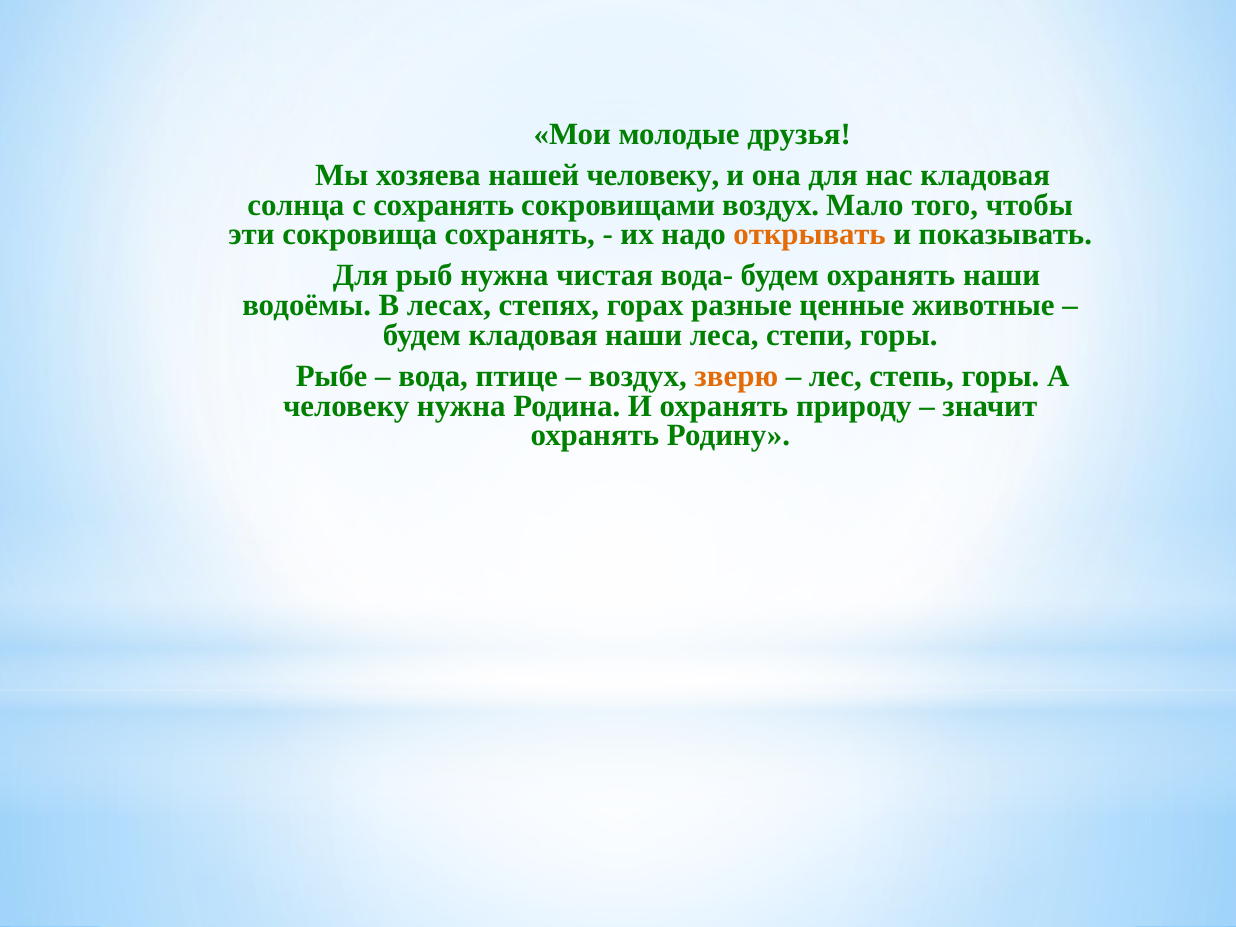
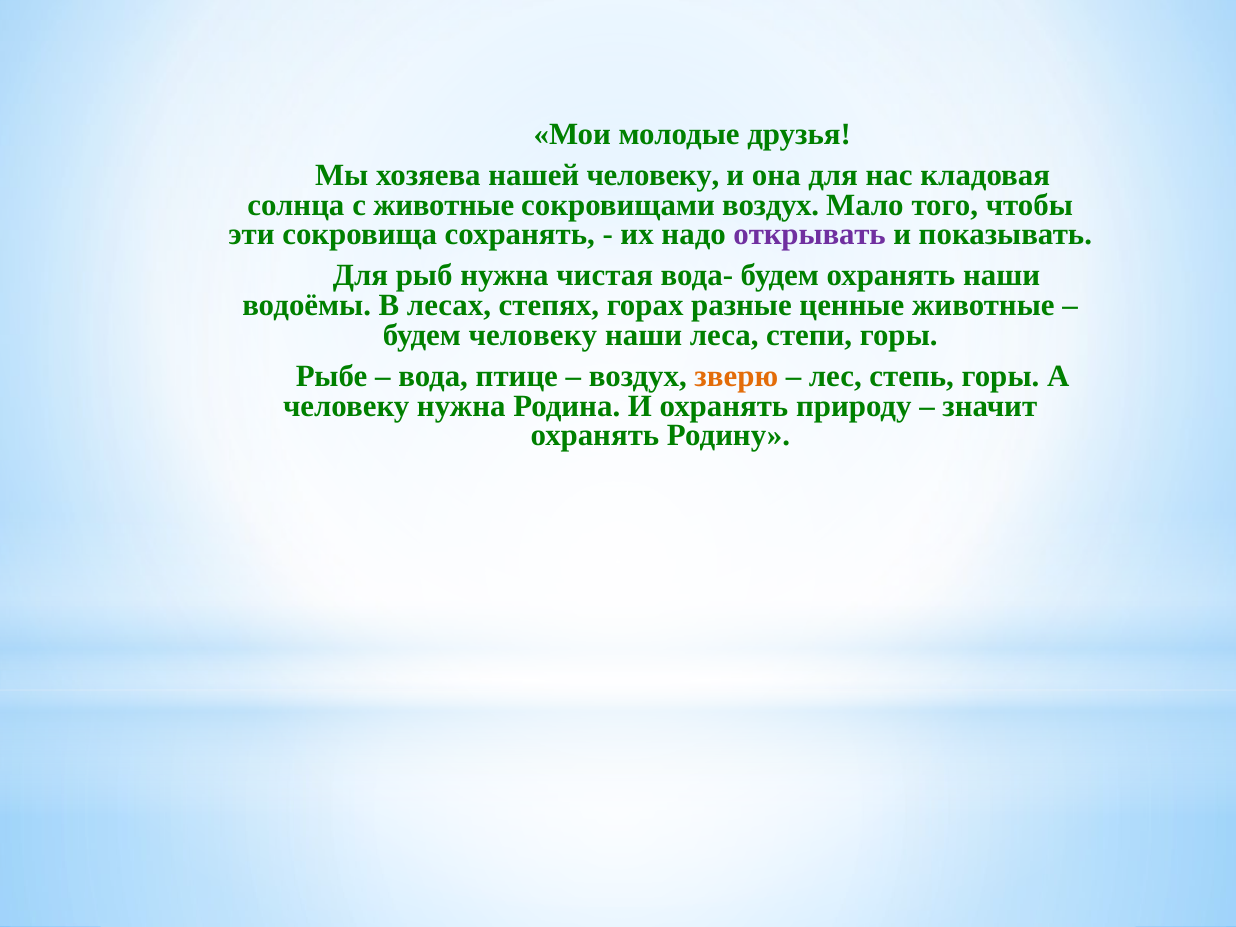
с сохранять: сохранять -> животные (444, 205)
открывать colour: orange -> purple (810, 235)
будем кладовая: кладовая -> человеку (533, 335)
